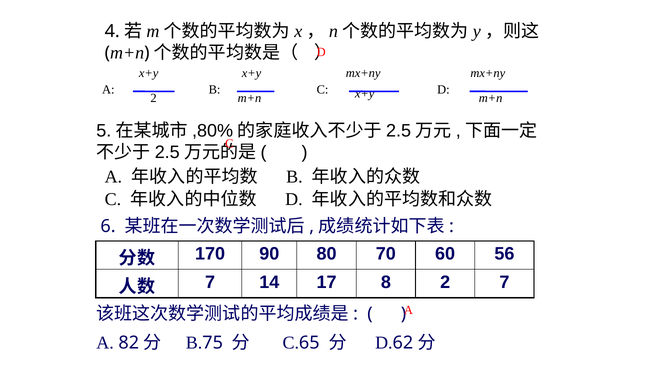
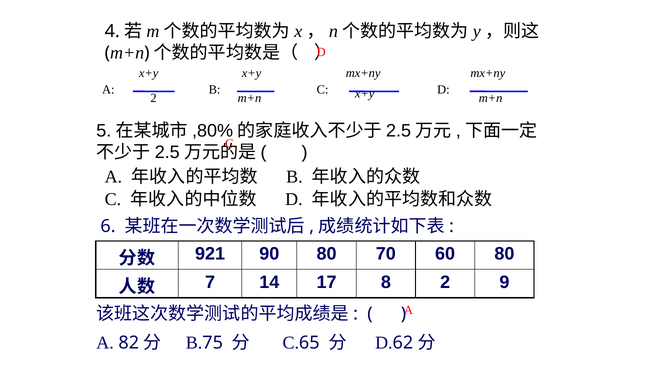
170: 170 -> 921 (210, 254)
60 56: 56 -> 80 (504, 254)
2 7: 7 -> 9 (504, 282)
